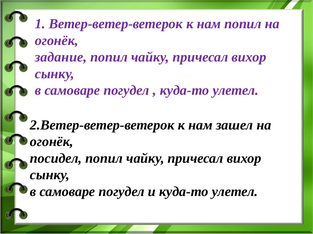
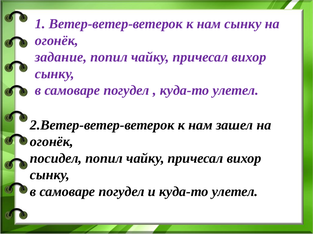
нам попил: попил -> сынку (243, 24)
